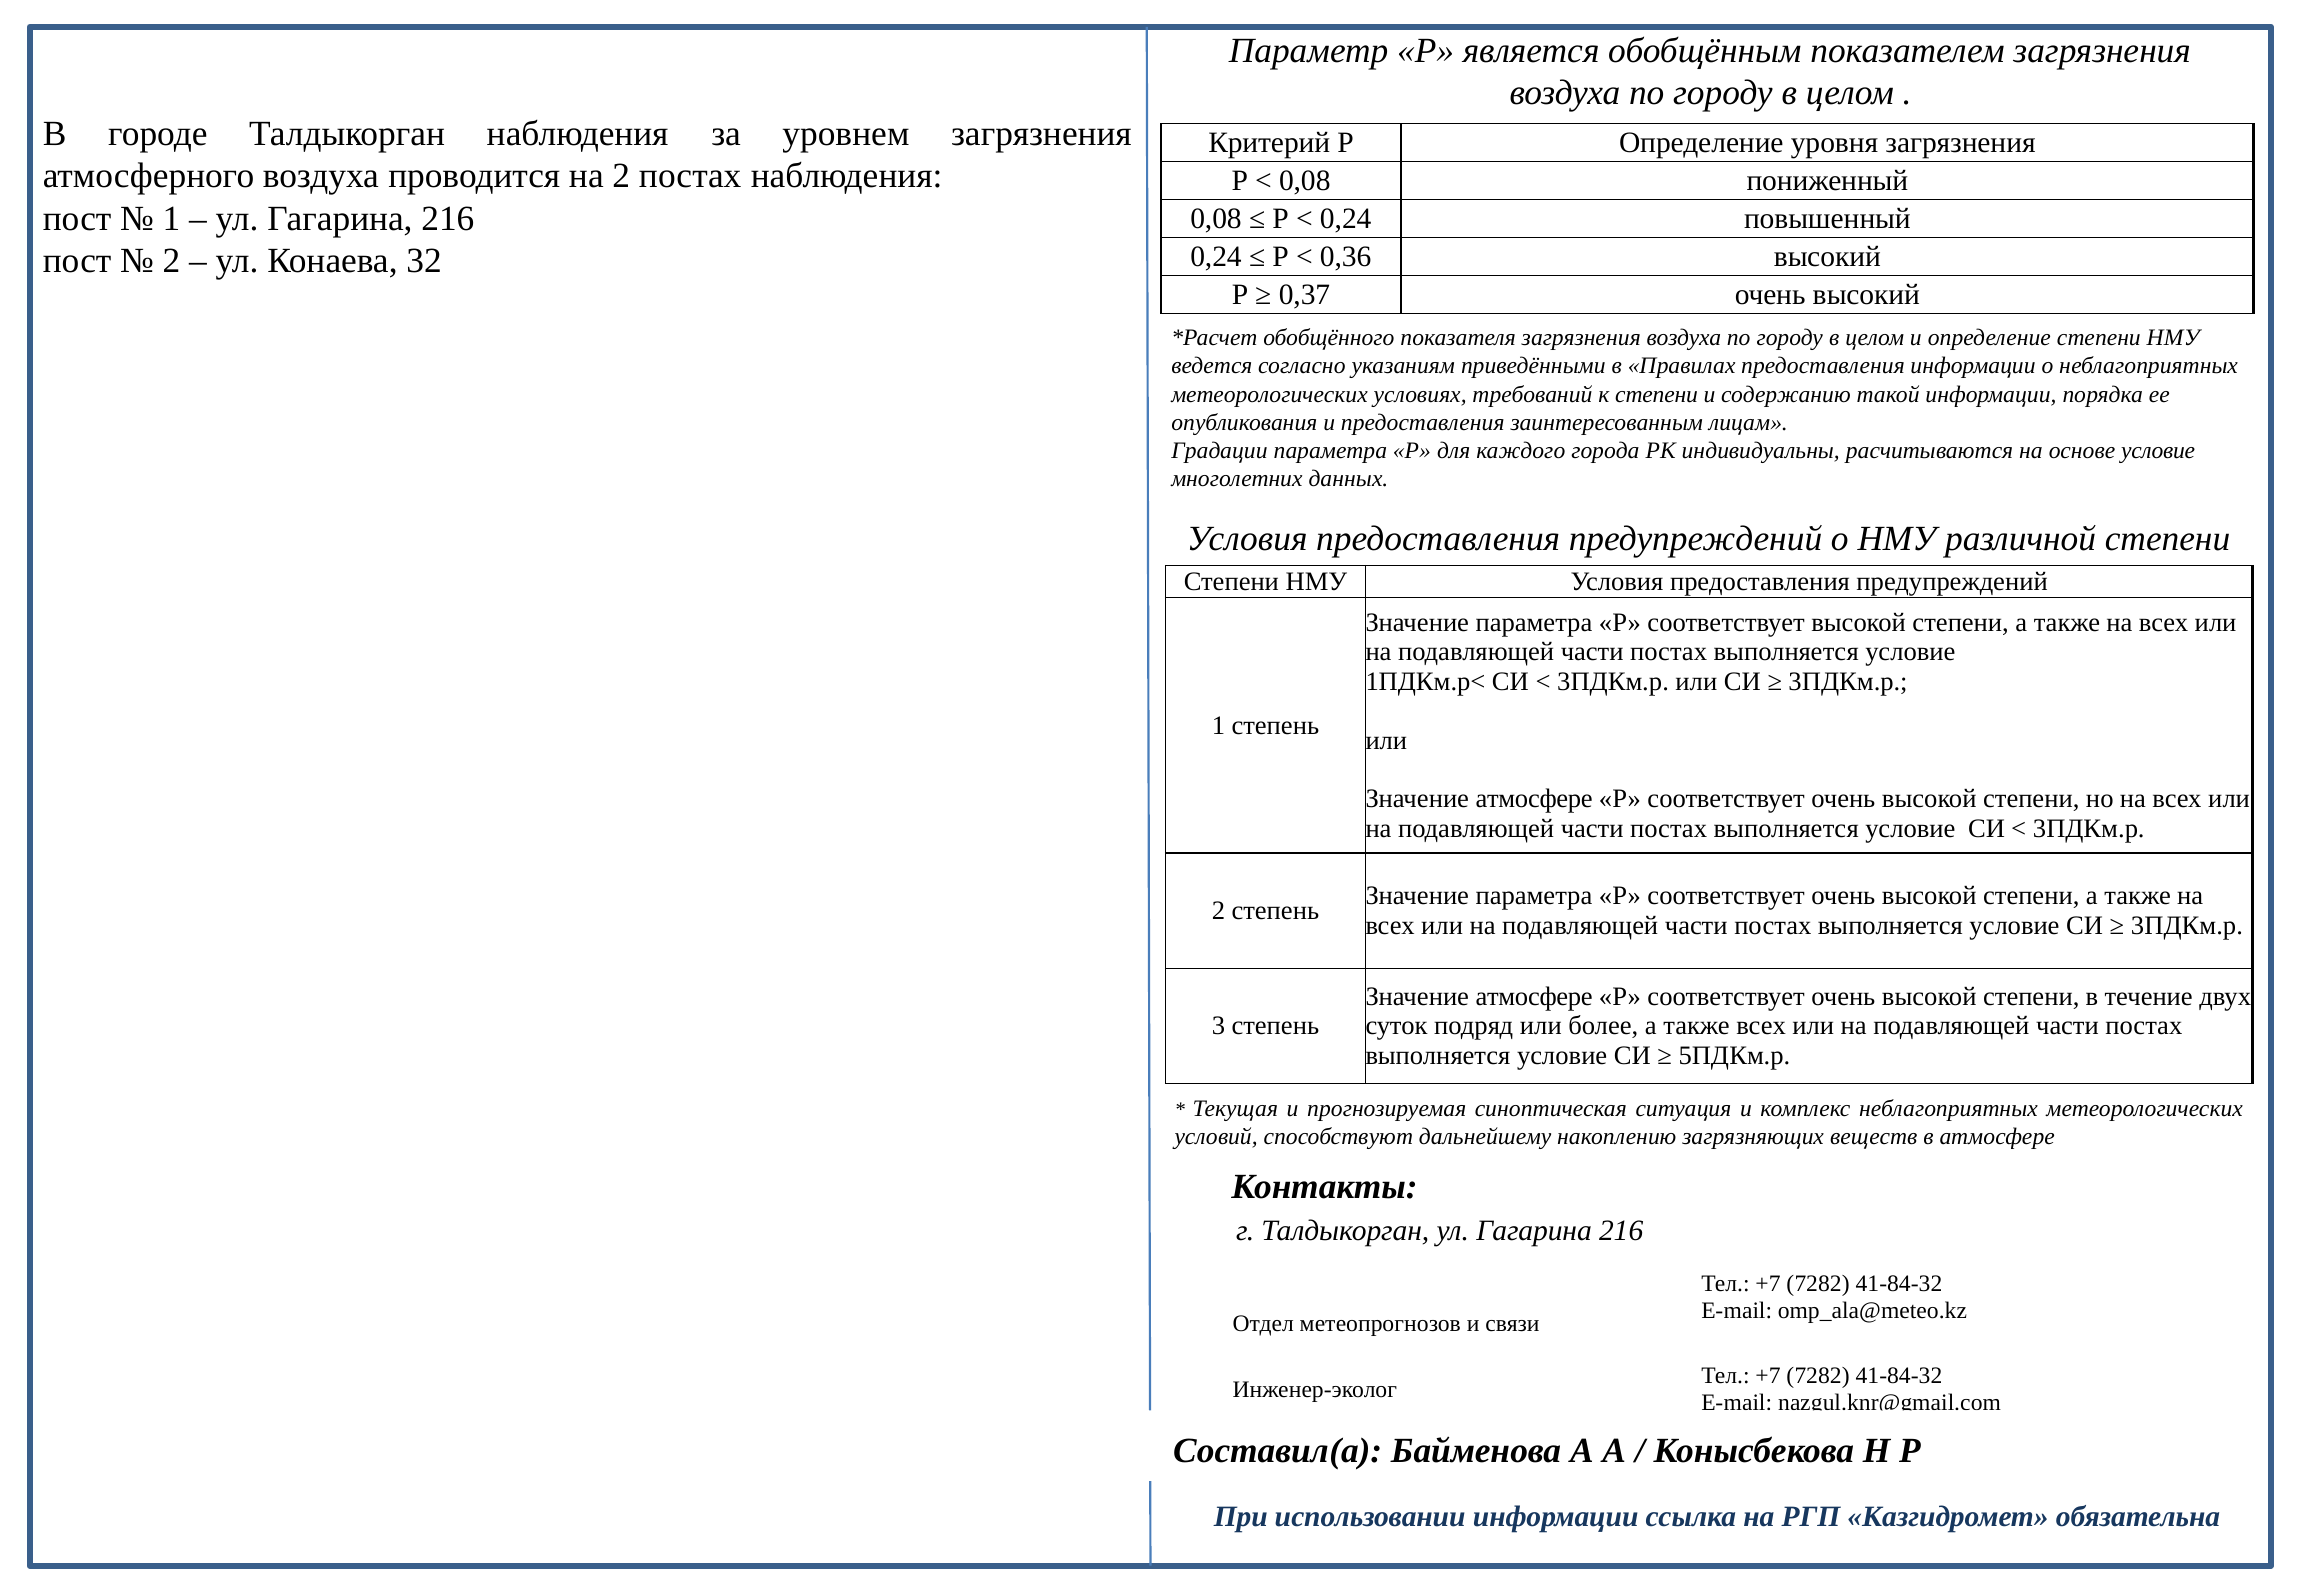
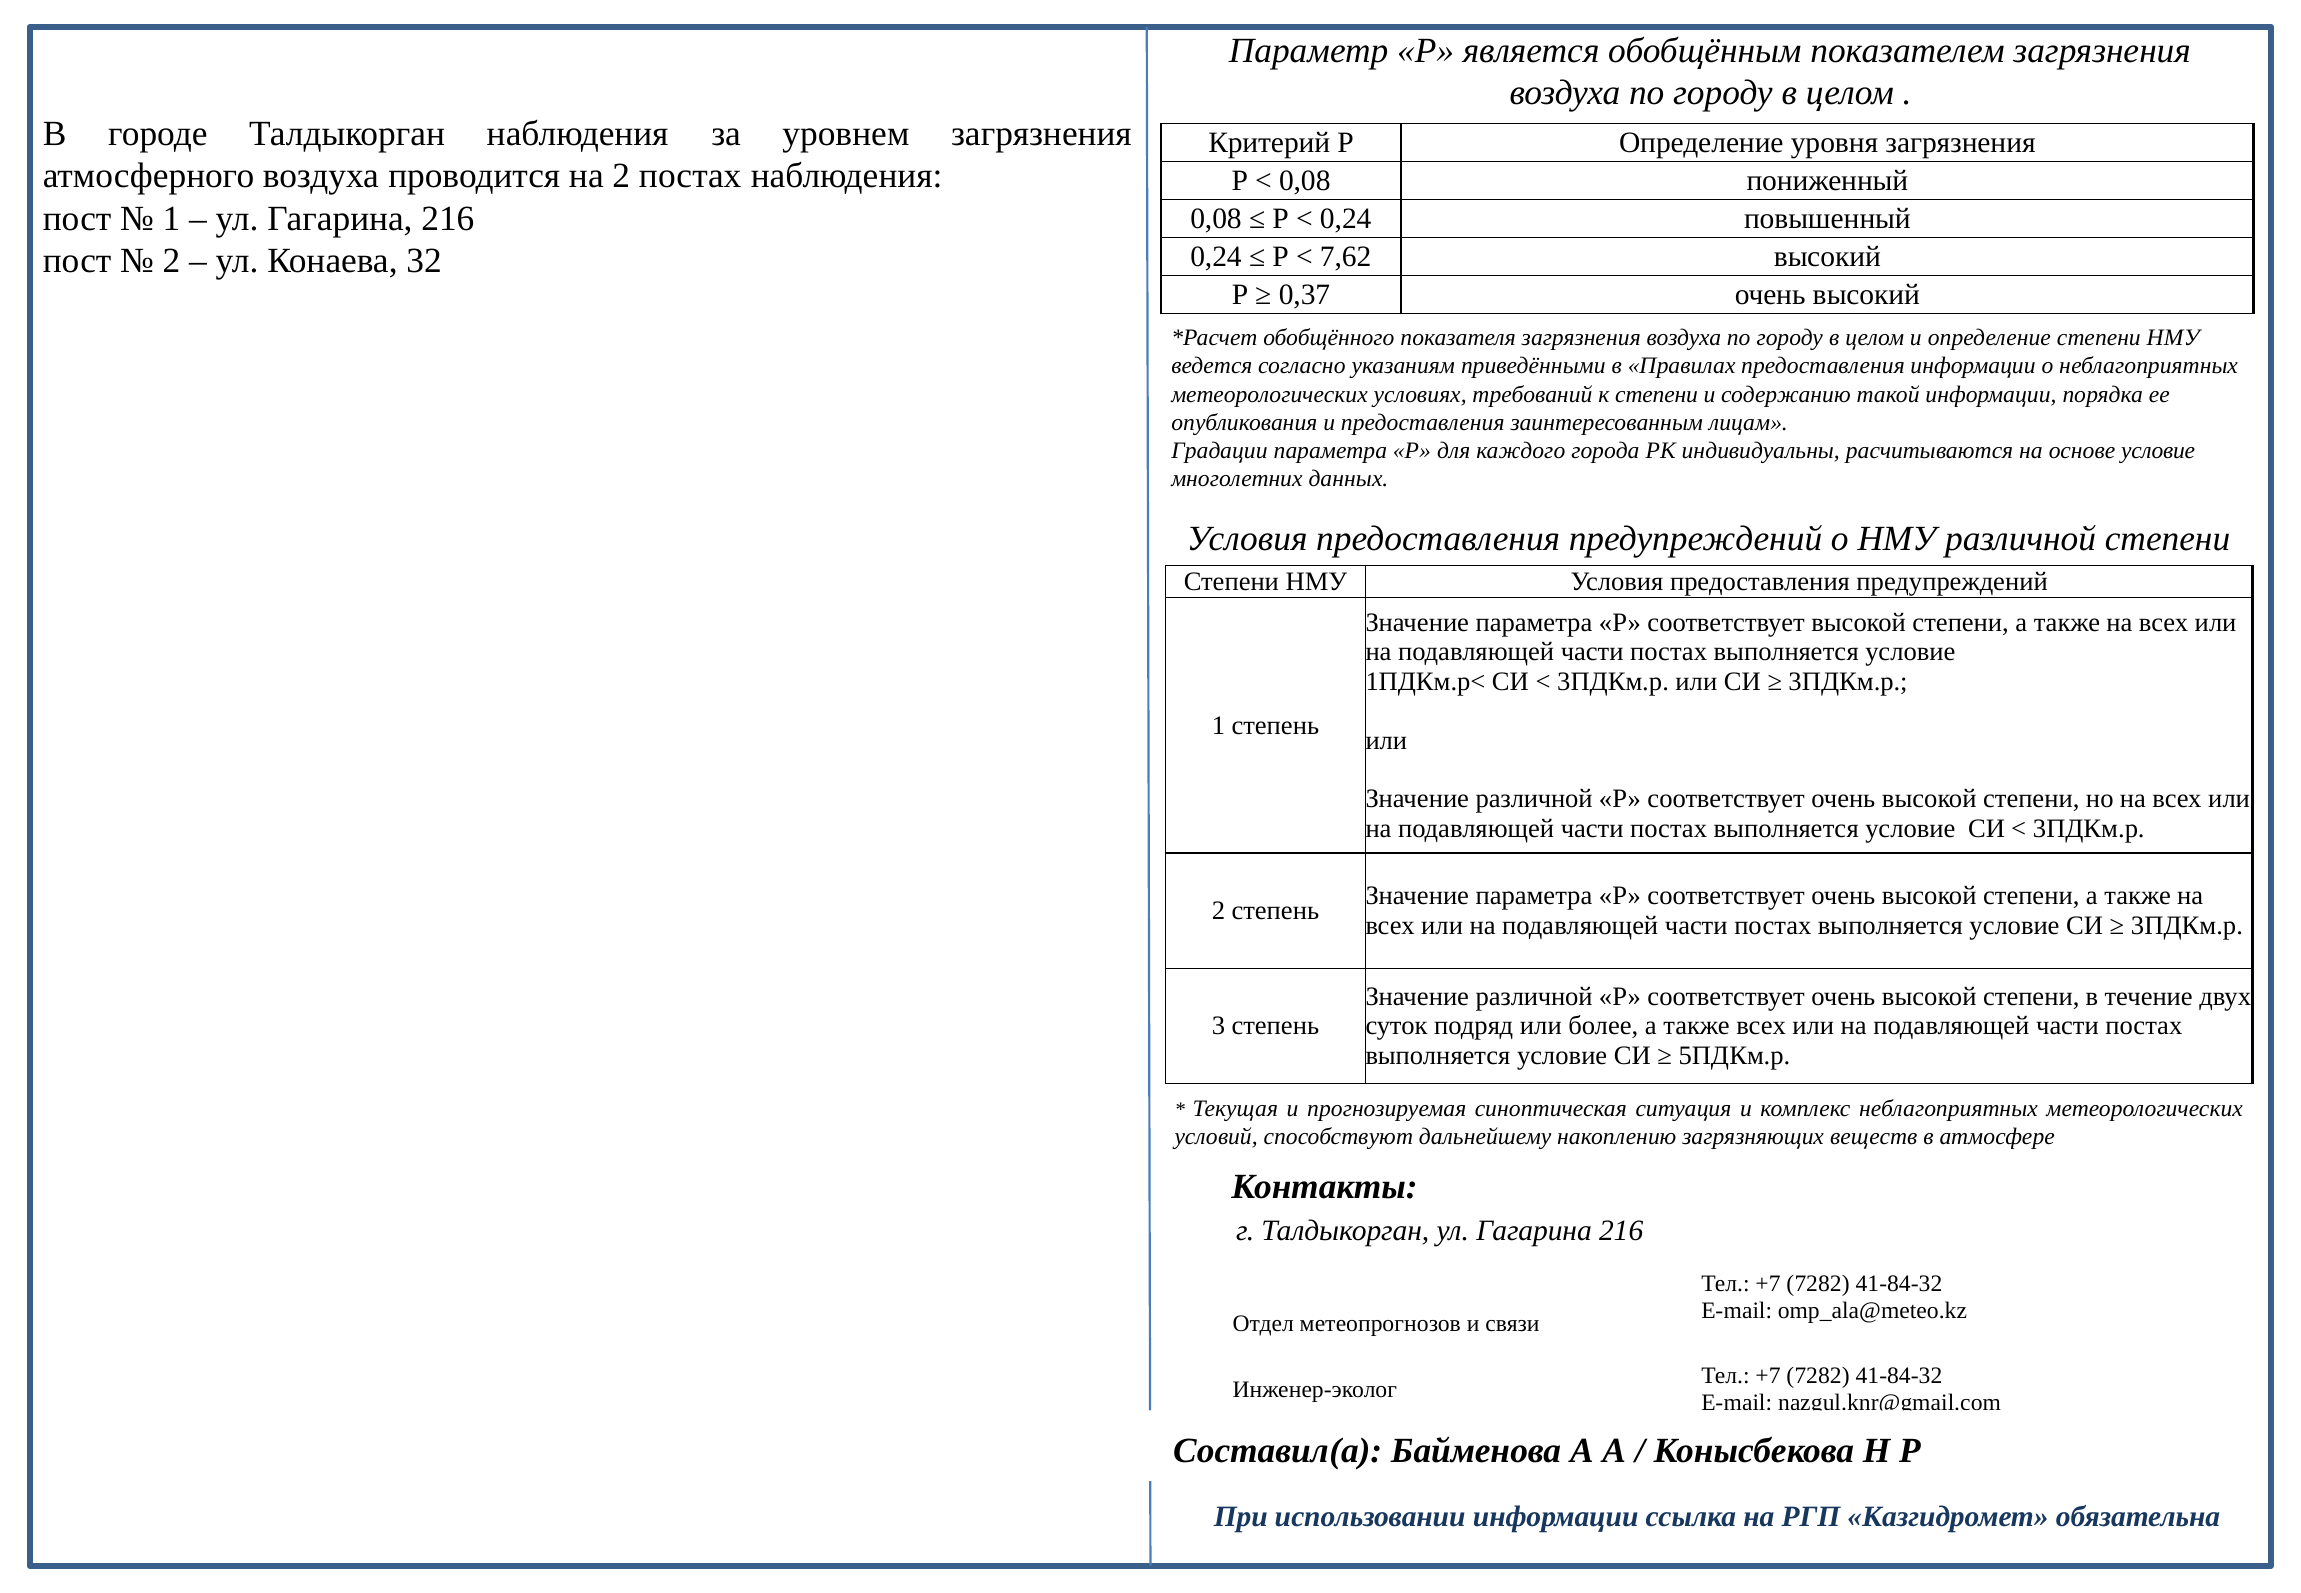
0,36: 0,36 -> 7,62 (1346, 256)
атмосфере: атмосфере -> различной (1534, 799)
атмосфере: атмосфере -> различной (1534, 997)
